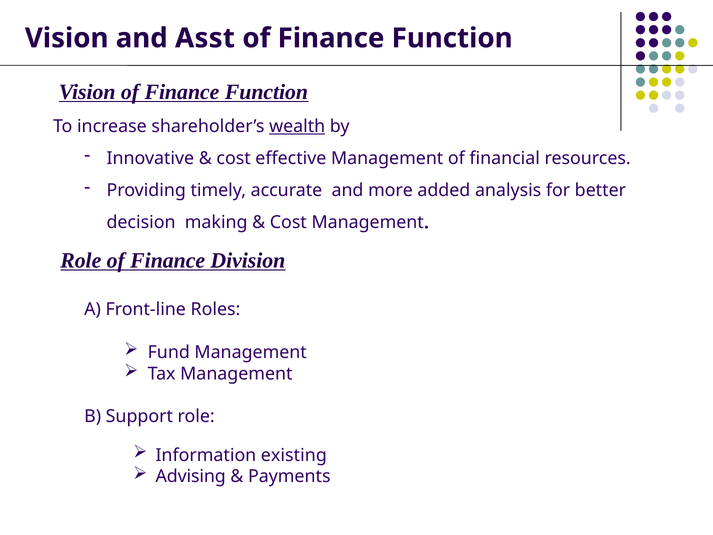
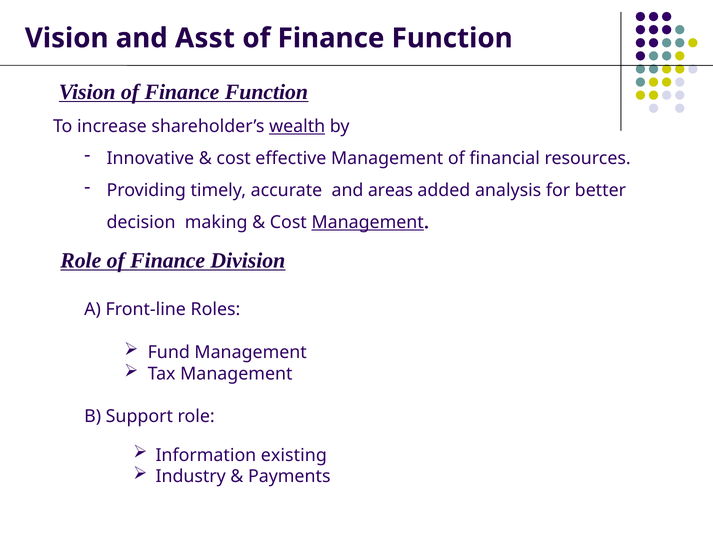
more: more -> areas (391, 190)
Management underline: none -> present (368, 222)
Advising: Advising -> Industry (191, 476)
